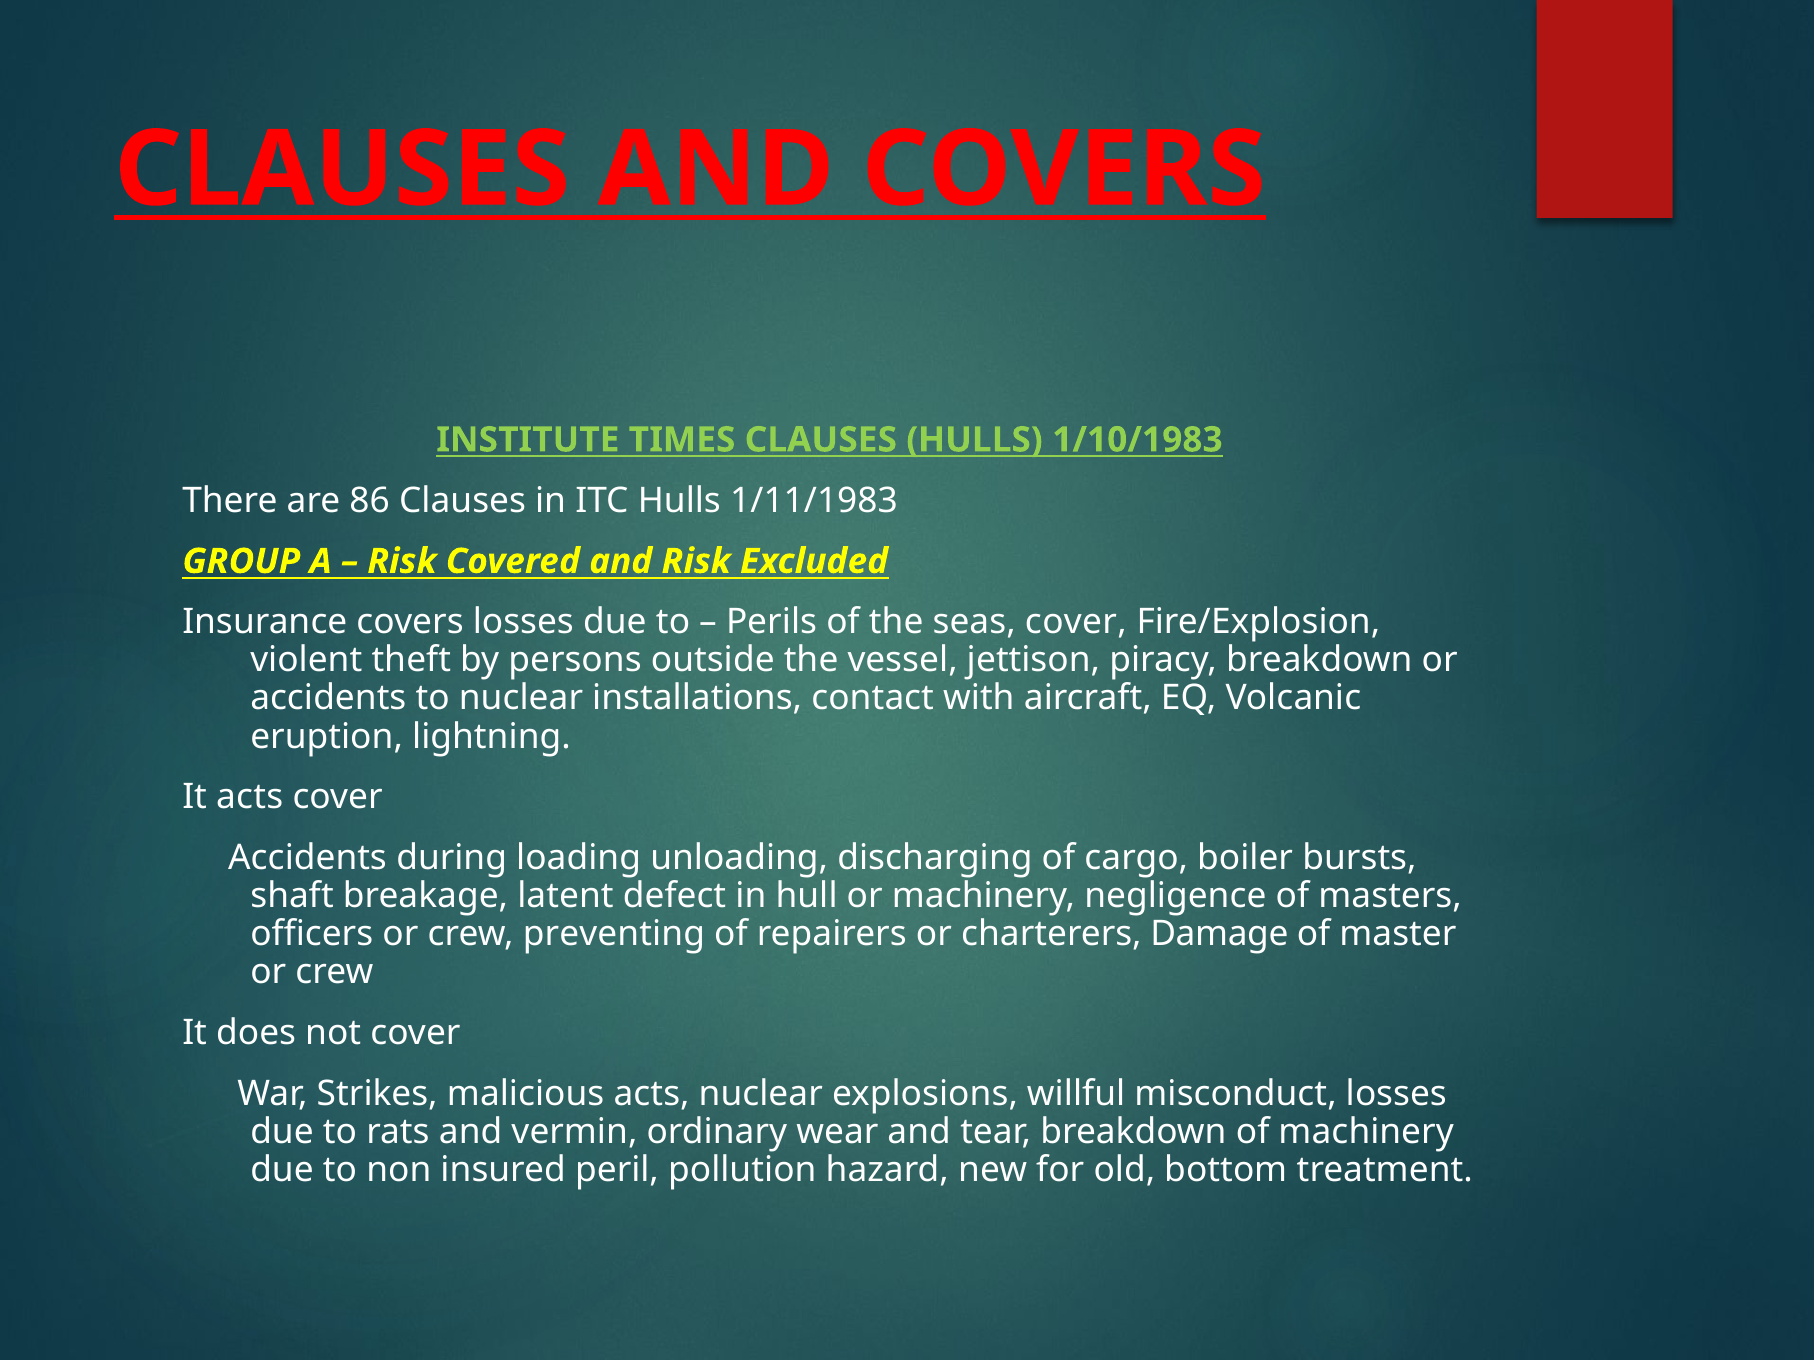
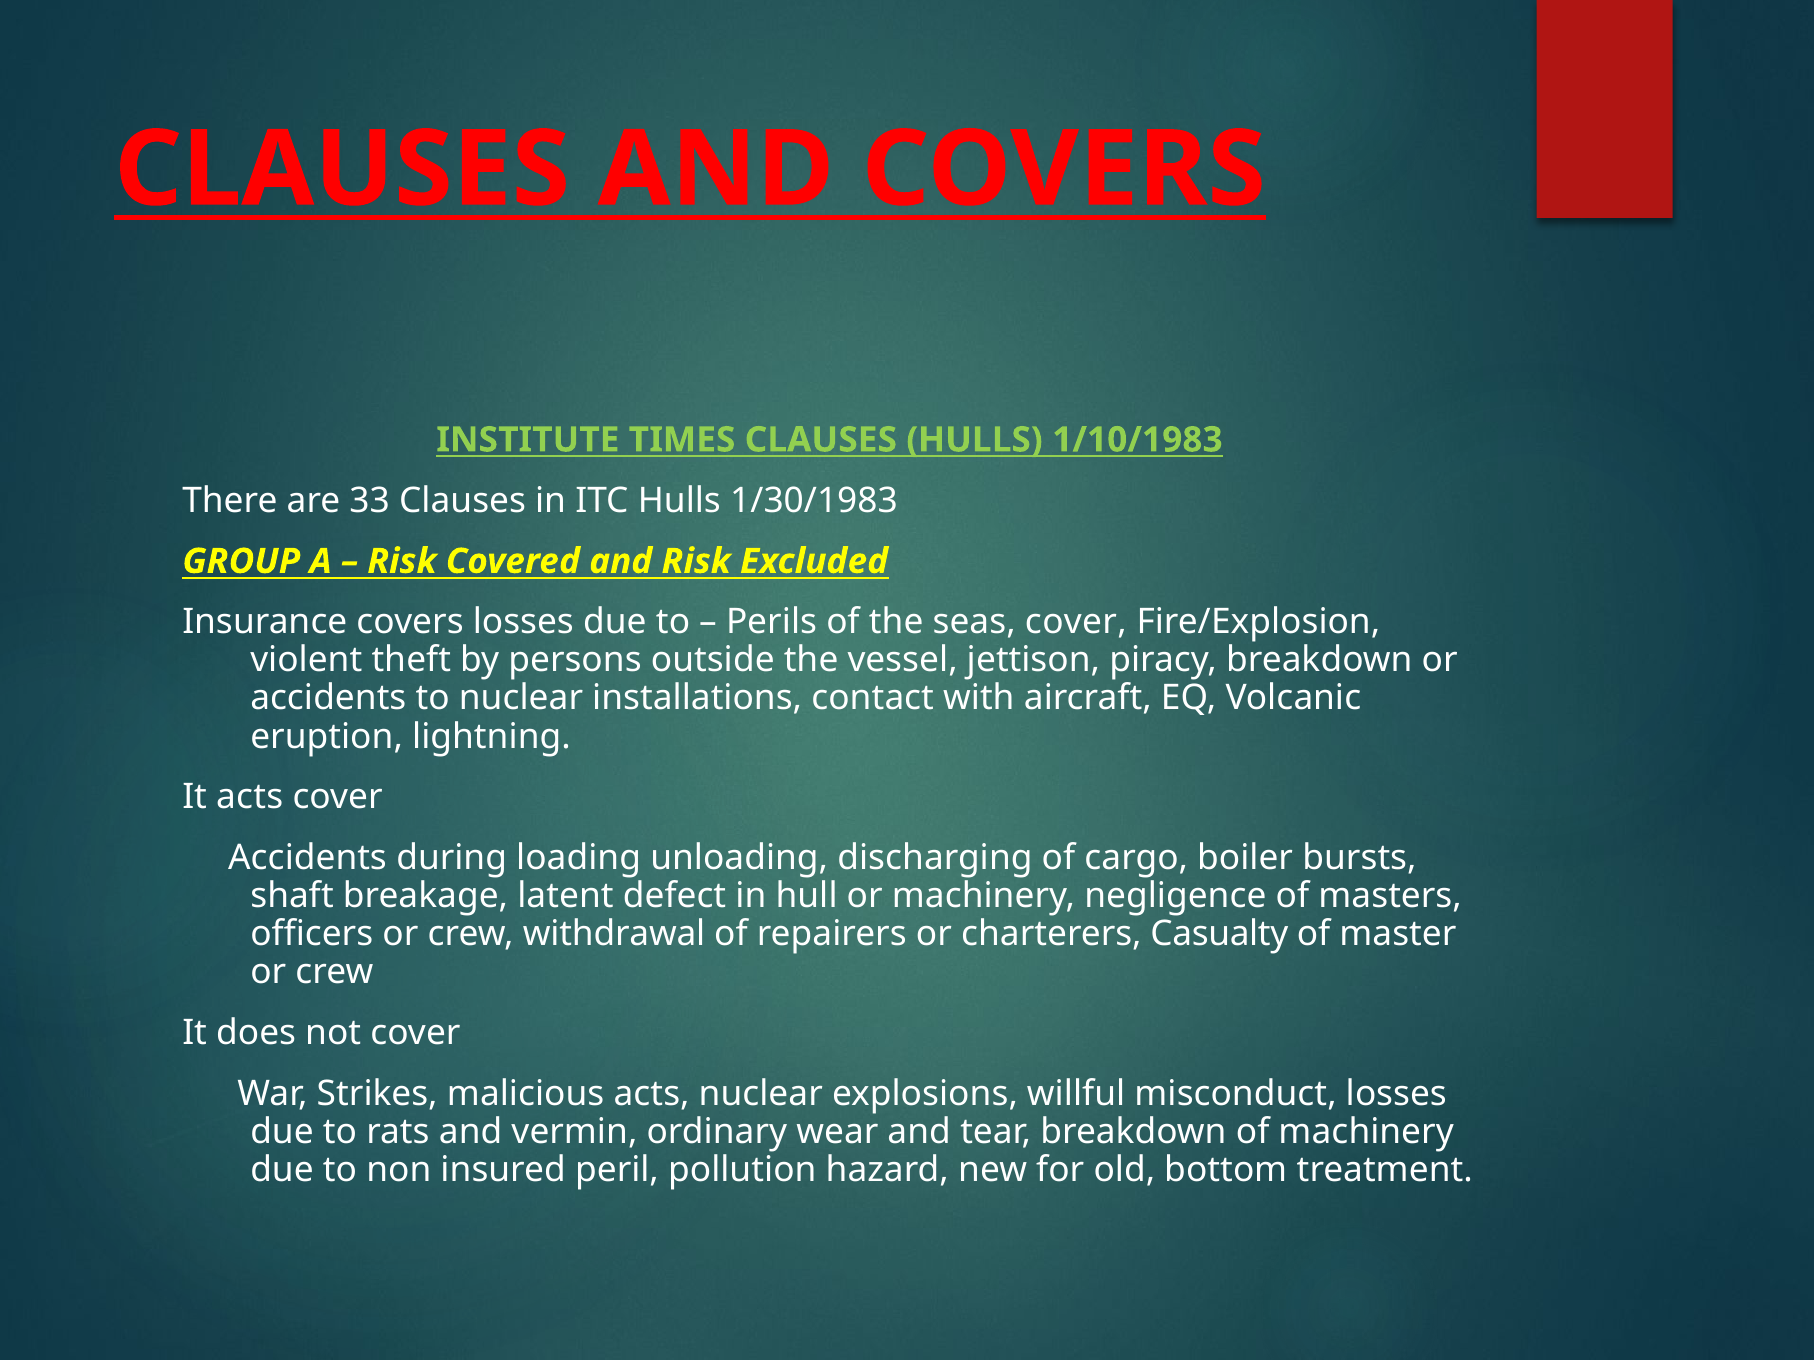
86: 86 -> 33 (370, 501)
1/11/1983: 1/11/1983 -> 1/30/1983 (814, 501)
preventing: preventing -> withdrawal (614, 935)
Damage: Damage -> Casualty (1219, 935)
